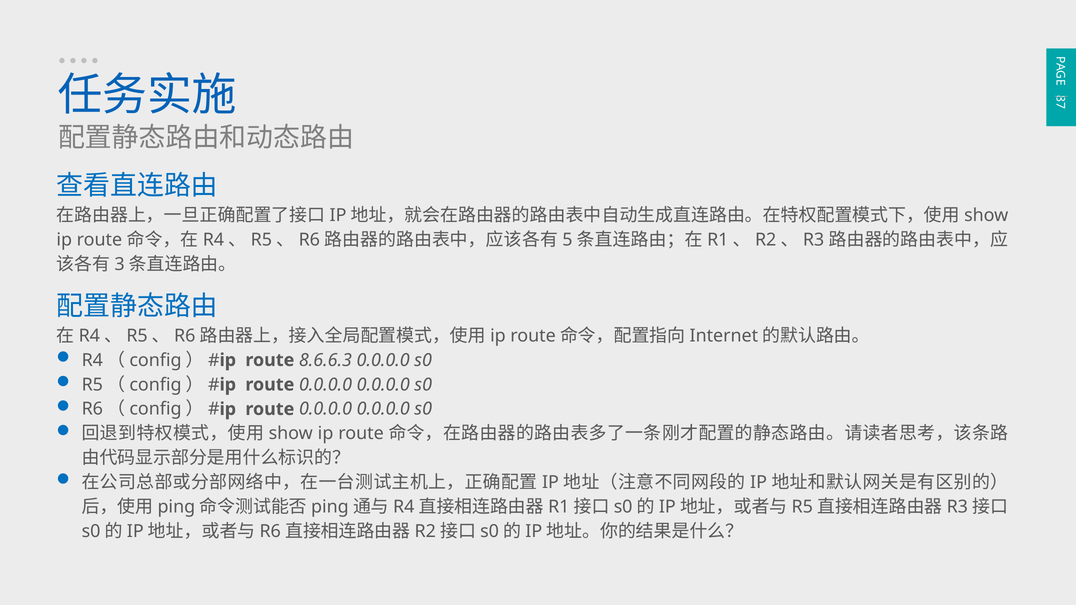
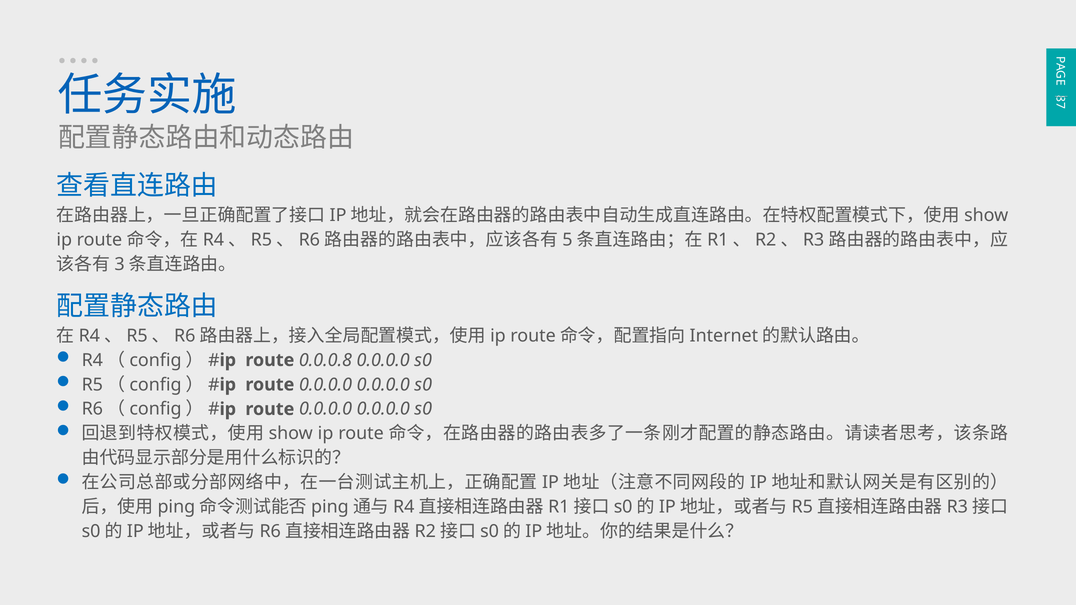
8.6.6.3: 8.6.6.3 -> 0.0.0.8 (325, 360)
